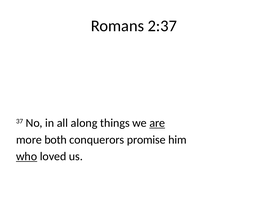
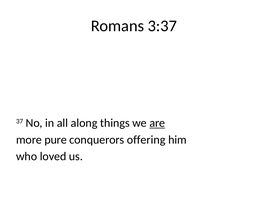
2:37: 2:37 -> 3:37 (162, 26)
both: both -> pure (56, 140)
promise: promise -> offering (146, 140)
who underline: present -> none (27, 156)
